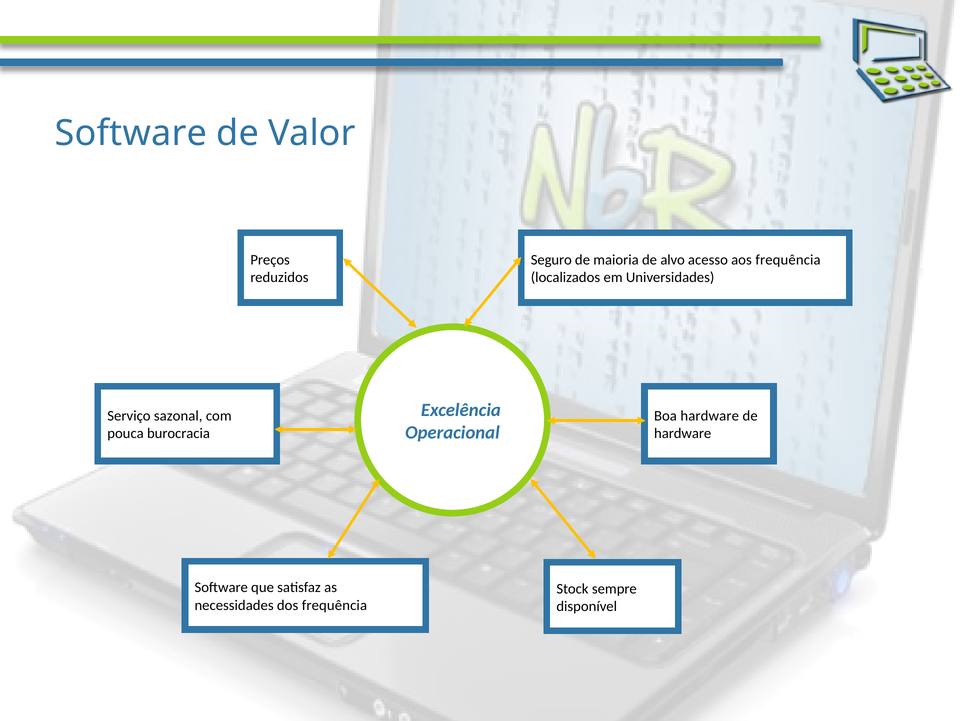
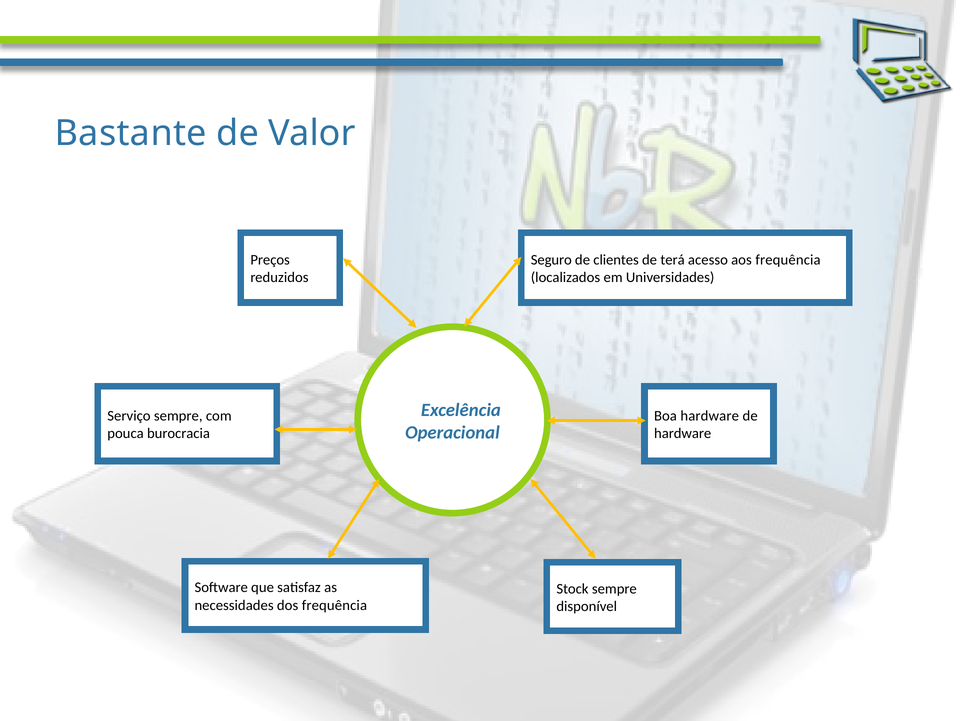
Software: Software -> Bastante (131, 133)
maioria: maioria -> clientes (616, 260)
alvo: alvo -> terá (673, 260)
Serviço sazonal: sazonal -> sempre (178, 416)
